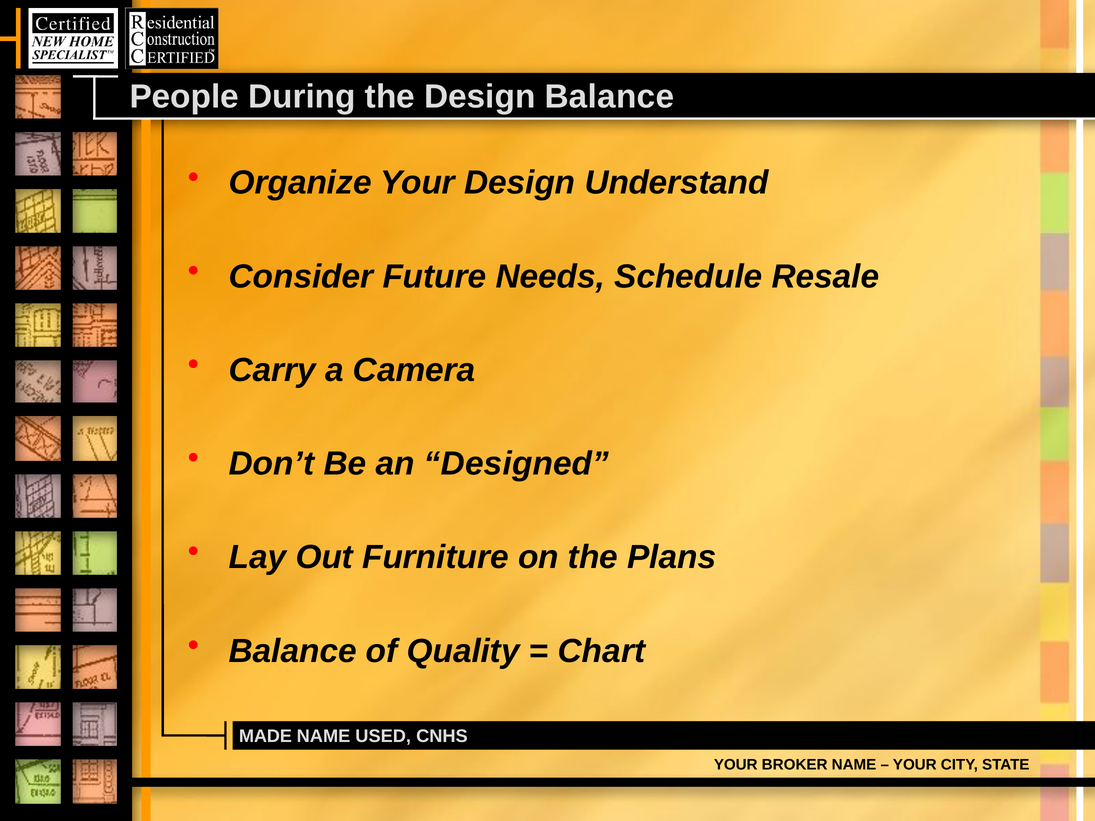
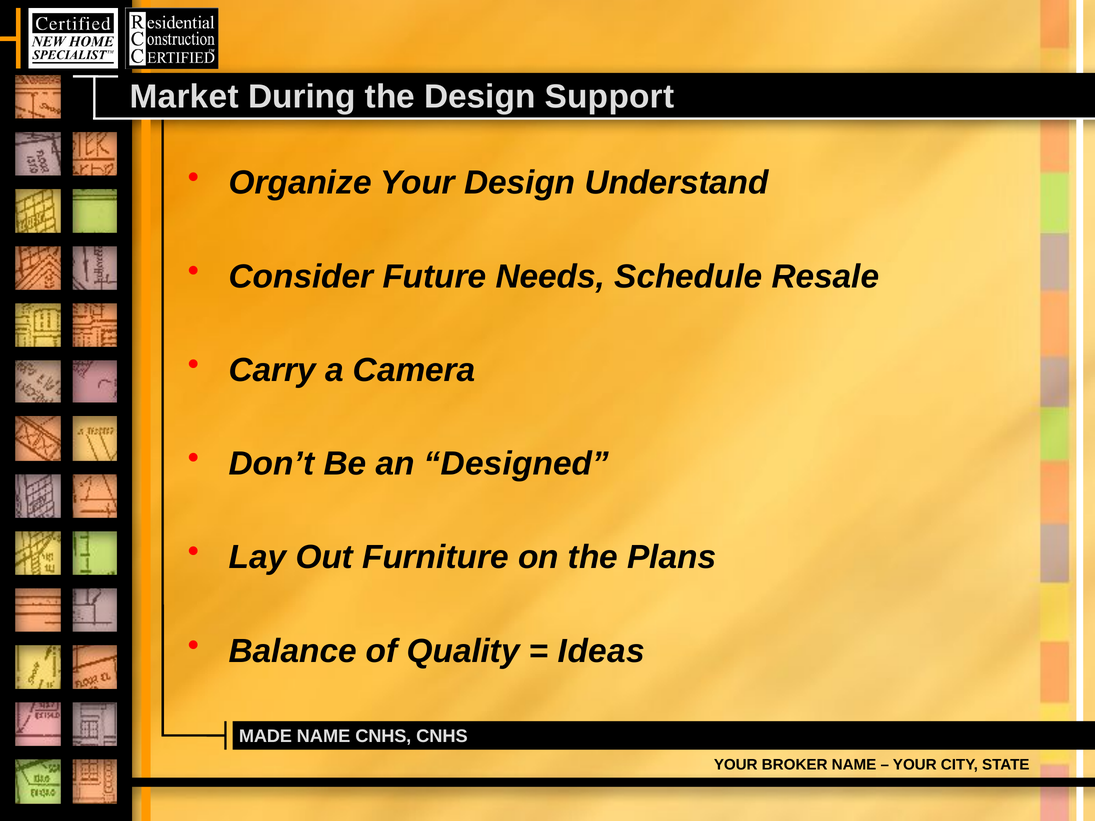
People: People -> Market (184, 97)
Design Balance: Balance -> Support (609, 97)
Chart: Chart -> Ideas (601, 651)
NAME USED: USED -> CNHS (383, 736)
